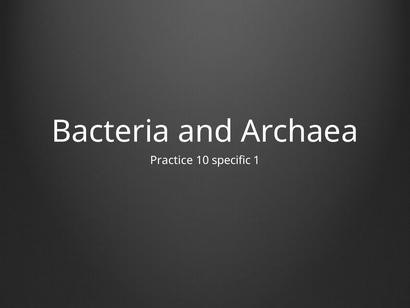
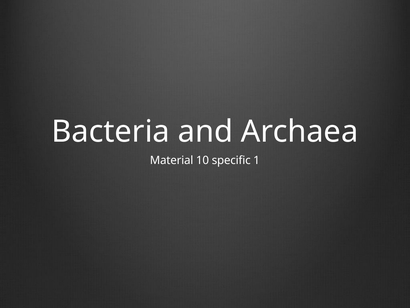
Practice: Practice -> Material (172, 160)
